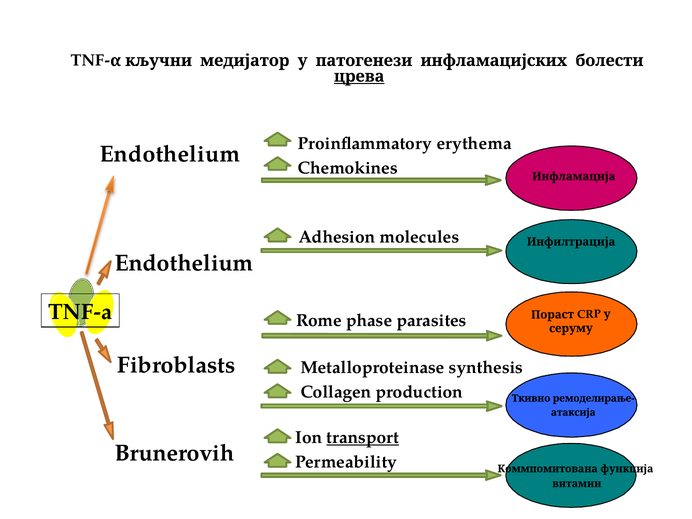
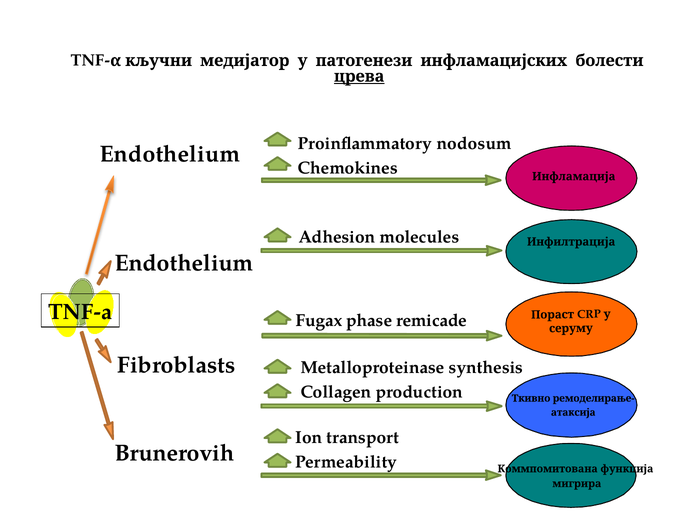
erythema: erythema -> nodosum (474, 144)
Rome: Rome -> Fugax (319, 320)
parasites: parasites -> remicade (432, 320)
transport underline: present -> none (363, 438)
витамин: витамин -> мигрира (577, 484)
